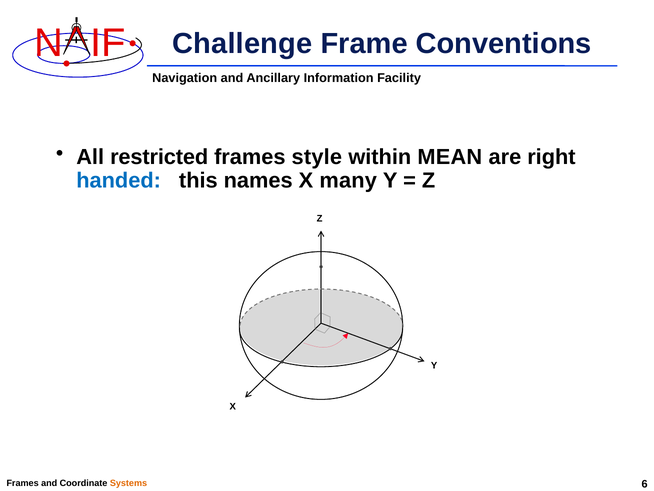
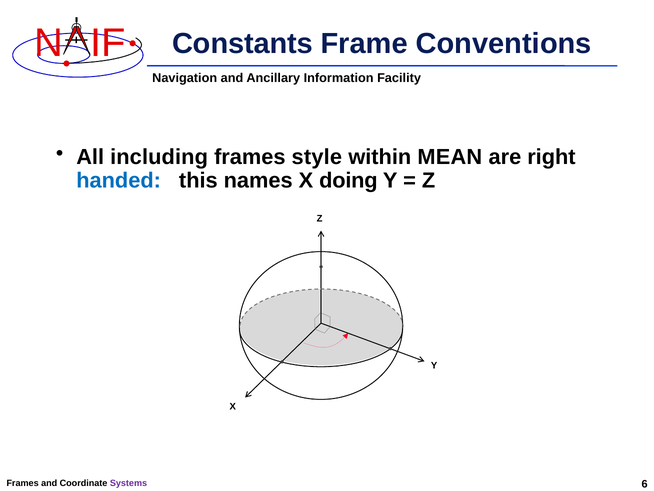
Challenge: Challenge -> Constants (242, 44)
restricted: restricted -> including (159, 157)
many: many -> doing (348, 180)
Systems colour: orange -> purple (129, 483)
